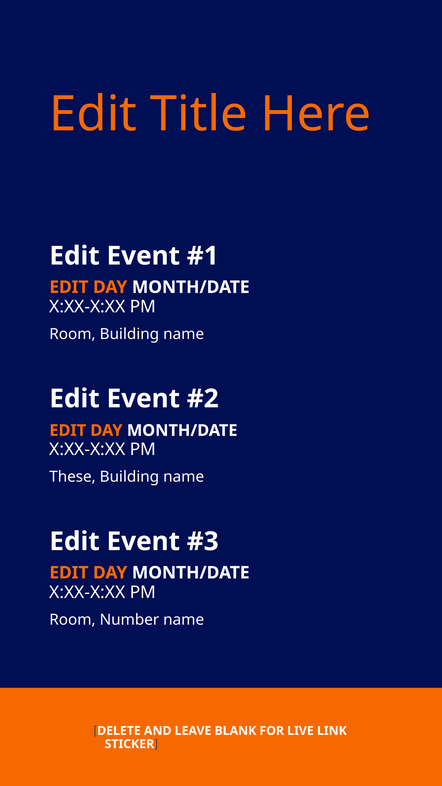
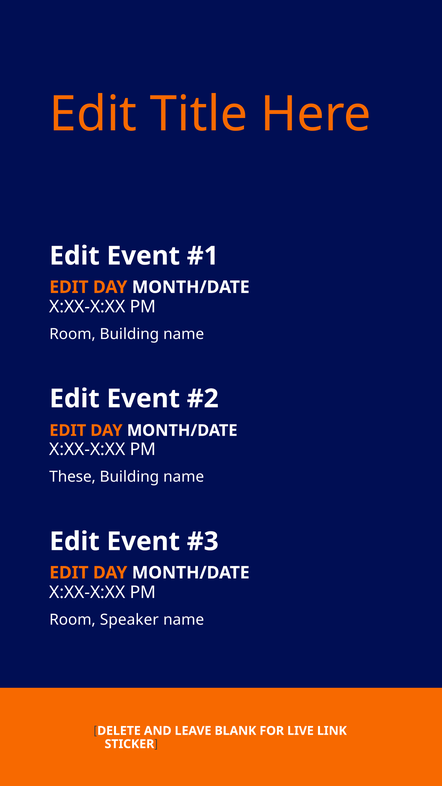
Number: Number -> Speaker (129, 619)
